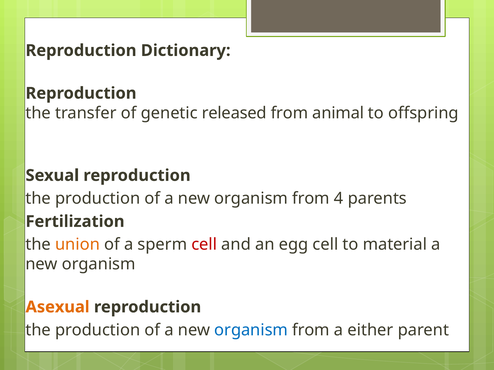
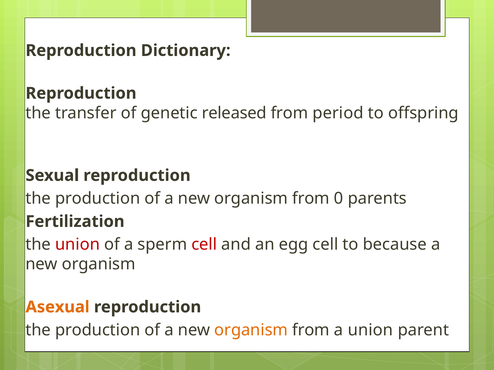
animal: animal -> period (338, 113)
4: 4 -> 0 (339, 199)
union colour: orange -> red (78, 245)
material: material -> because (395, 245)
organism colour: blue -> orange (251, 330)
a either: either -> union (370, 330)
